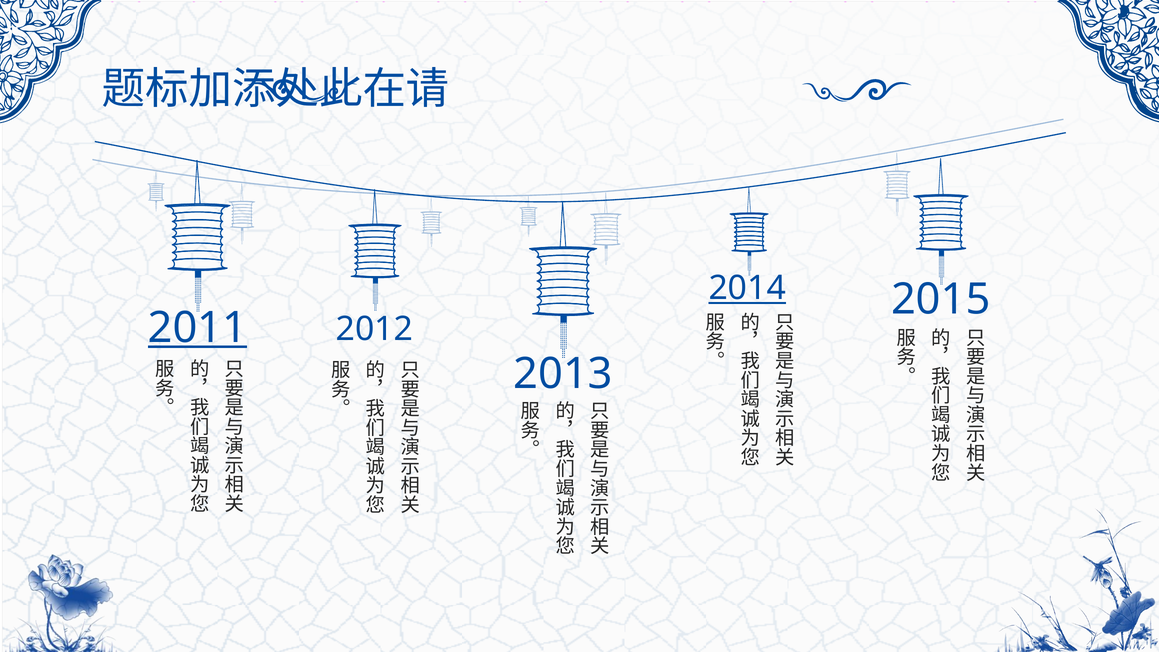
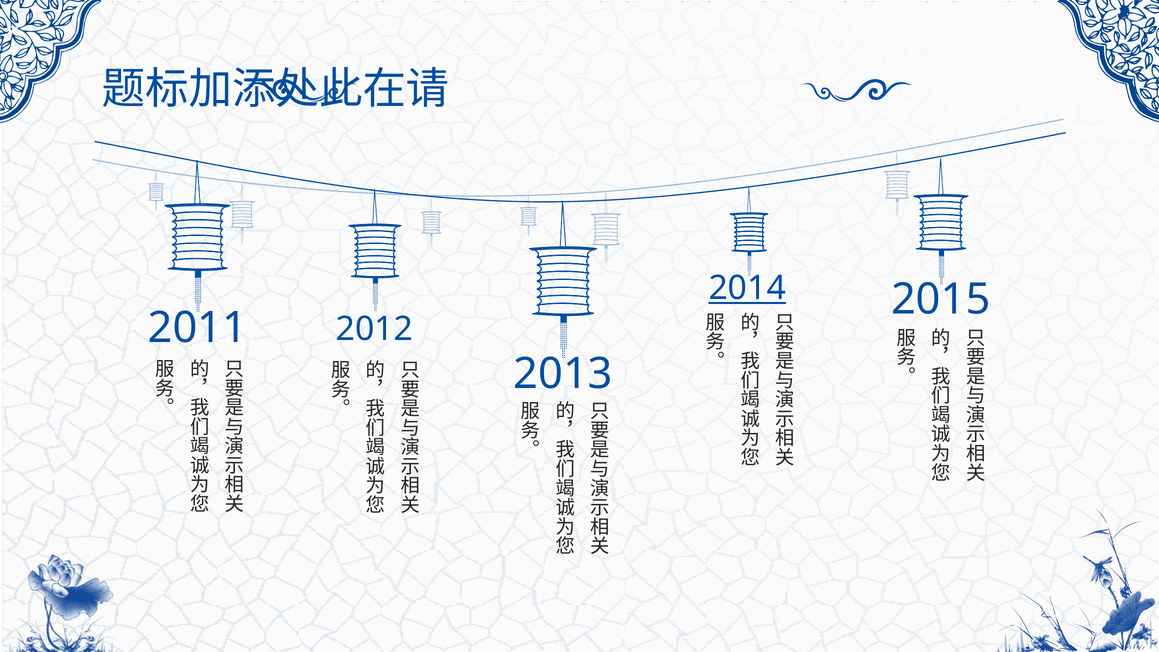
2011 underline: present -> none (197, 328)
